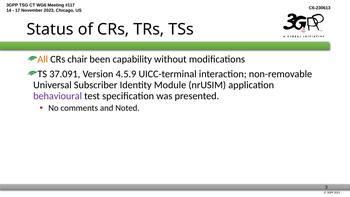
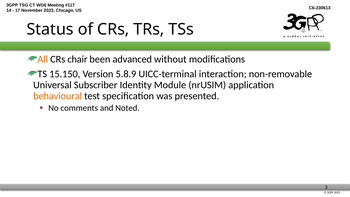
capability: capability -> advanced (132, 59)
37.091: 37.091 -> 15.150 (65, 74)
4.5.9: 4.5.9 -> 5.8.9 (126, 74)
behavioural colour: purple -> orange (58, 96)
